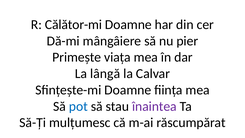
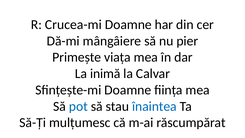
Călător-mi: Călător-mi -> Crucea-mi (73, 25)
lângă: lângă -> inimă (105, 74)
înaintea colour: purple -> blue (154, 106)
